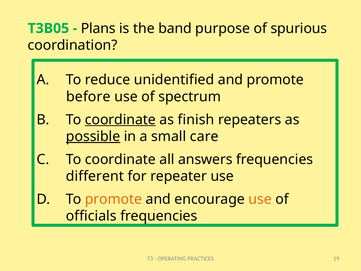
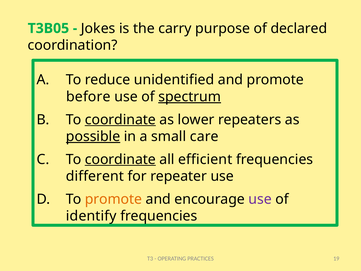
Plans: Plans -> Jokes (98, 28)
band: band -> carry (175, 28)
spurious: spurious -> declared (299, 28)
spectrum underline: none -> present (190, 97)
finish: finish -> lower (196, 120)
coordinate underline: none -> present (120, 159)
answers: answers -> efficient (205, 159)
use colour: orange -> purple (260, 199)
officials: officials -> identify (91, 216)
